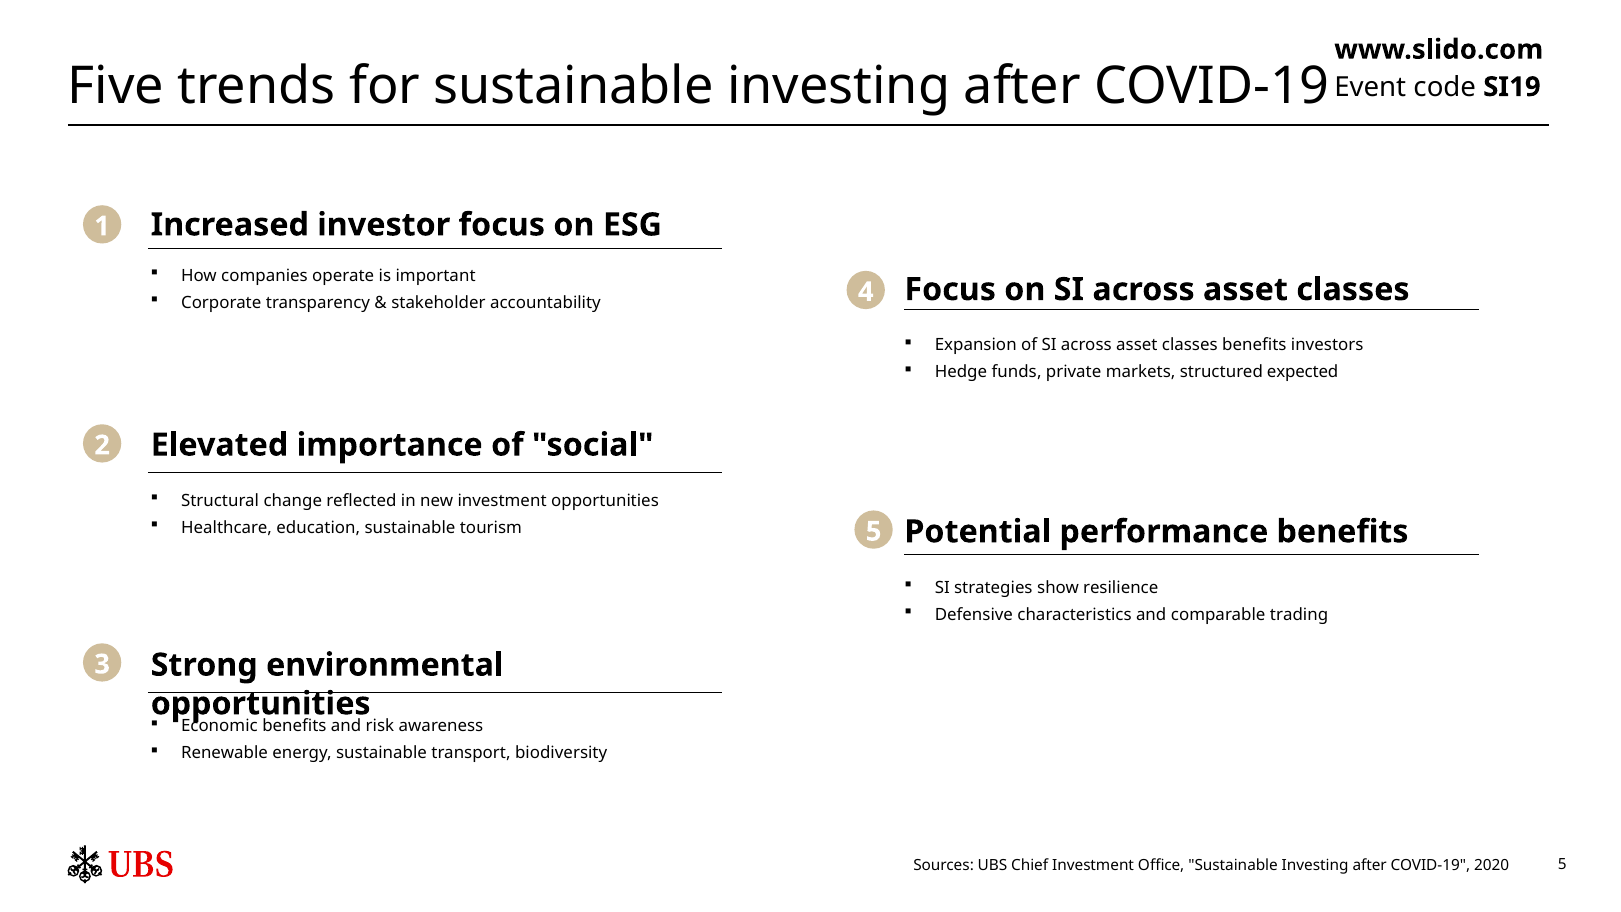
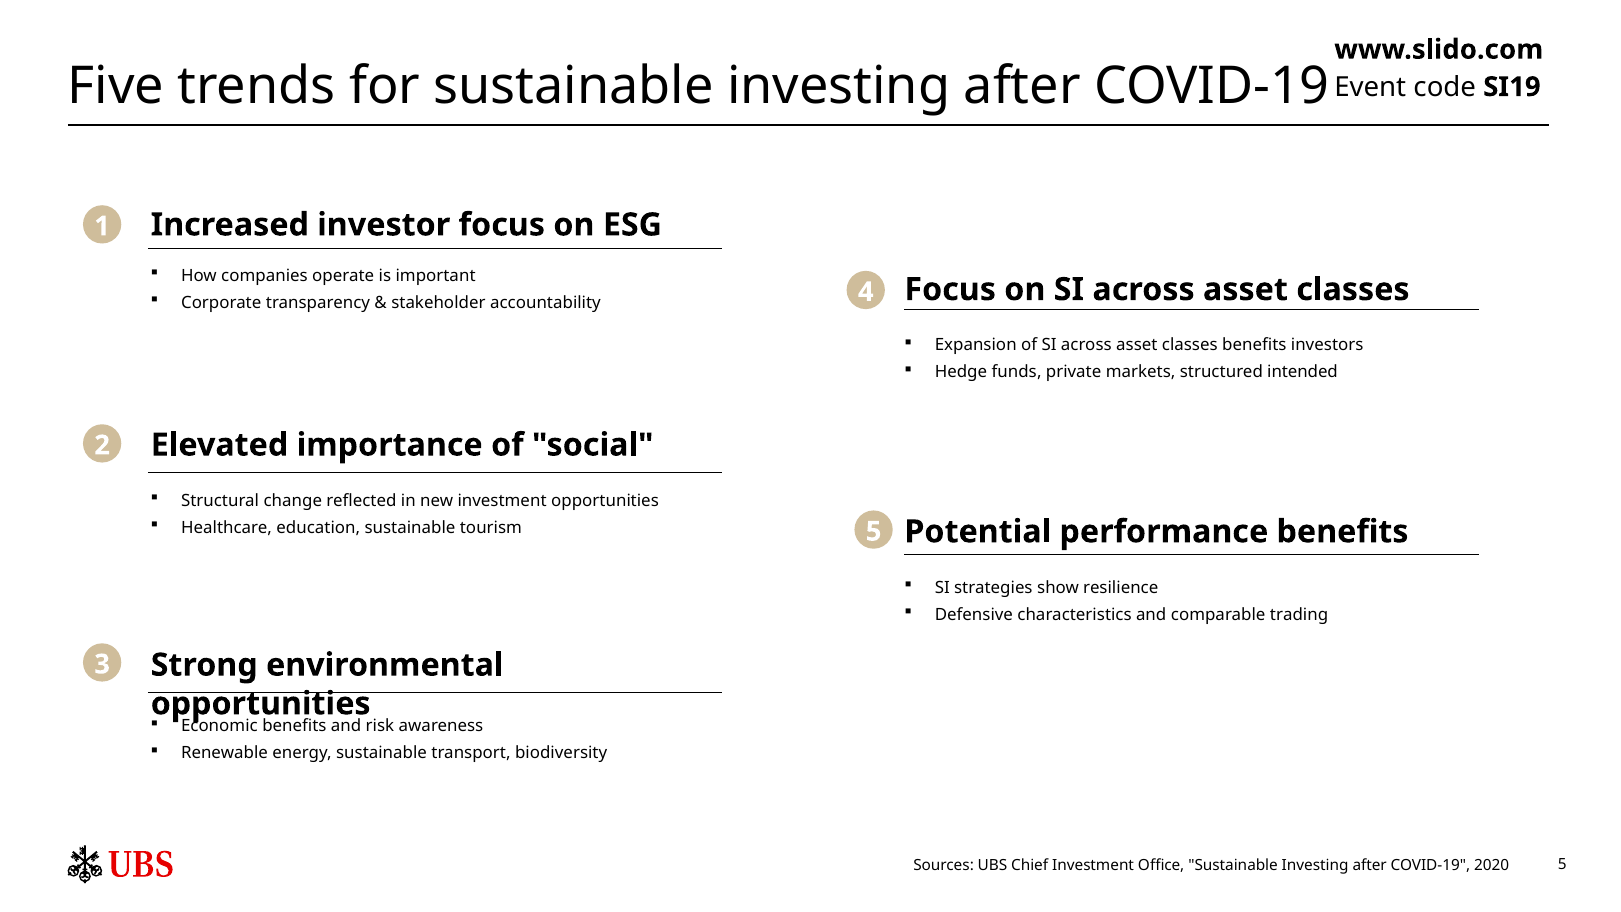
expected: expected -> intended (1303, 372)
